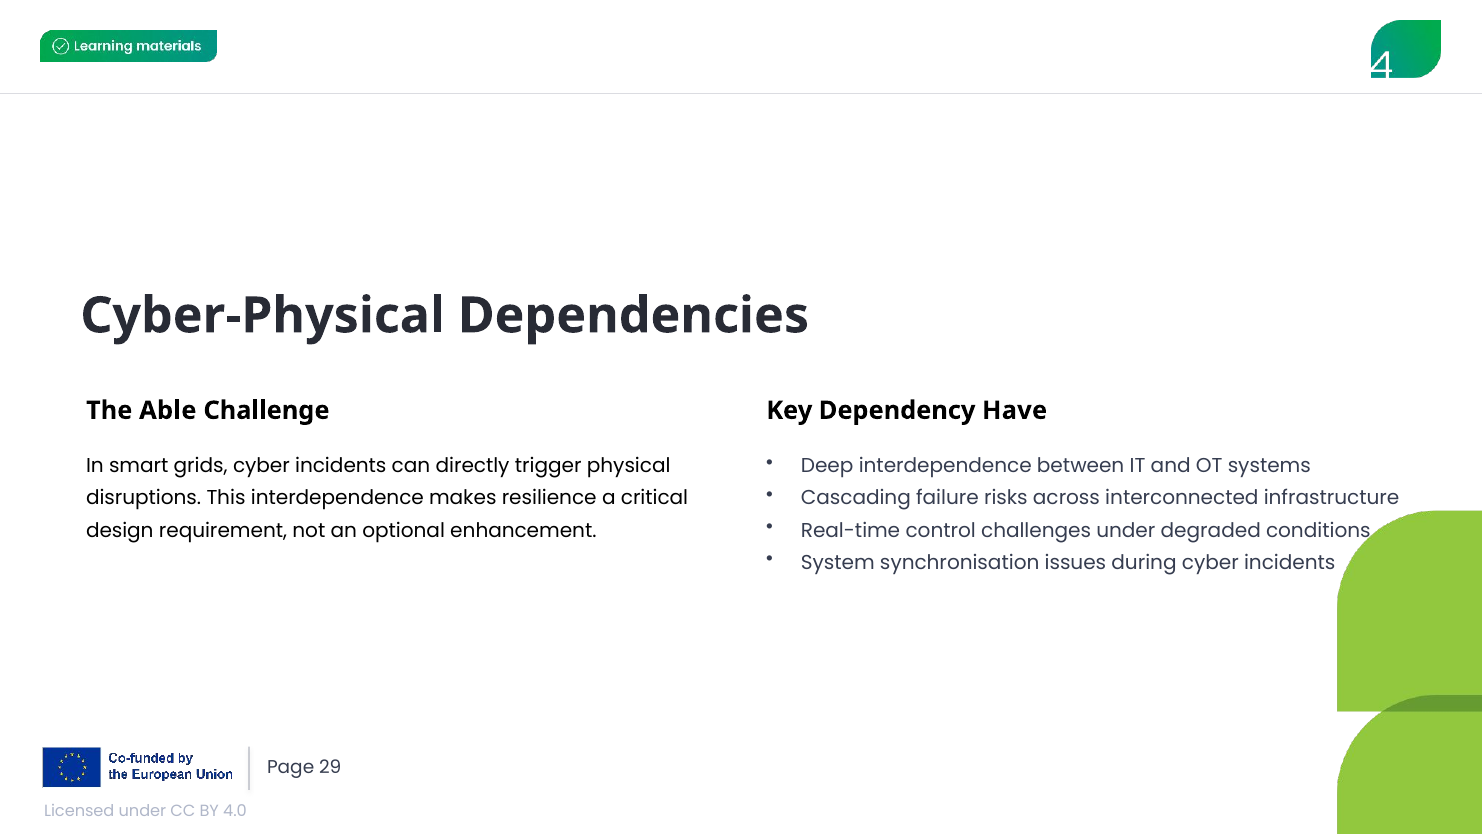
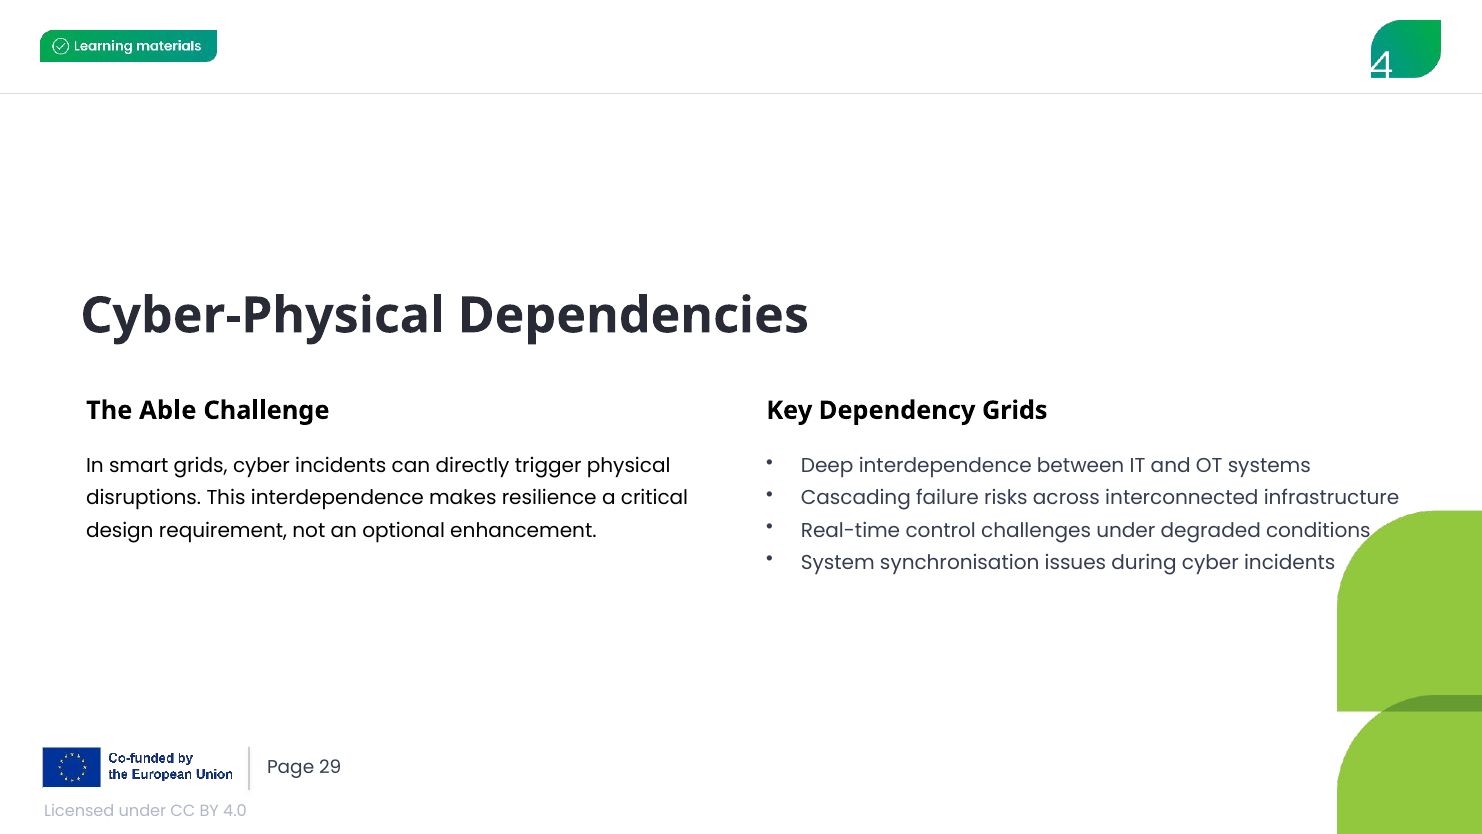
Dependency Have: Have -> Grids (1015, 410)
